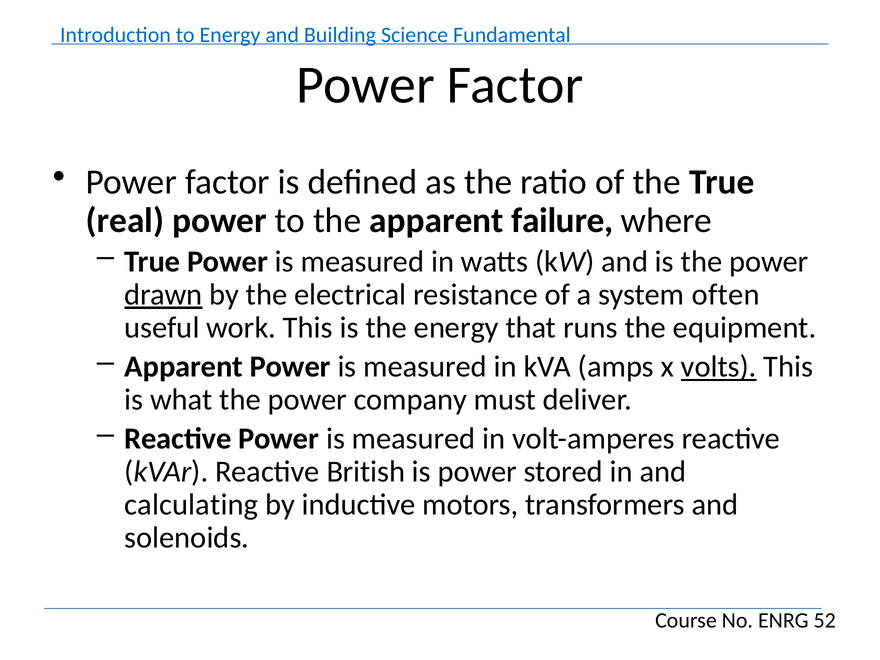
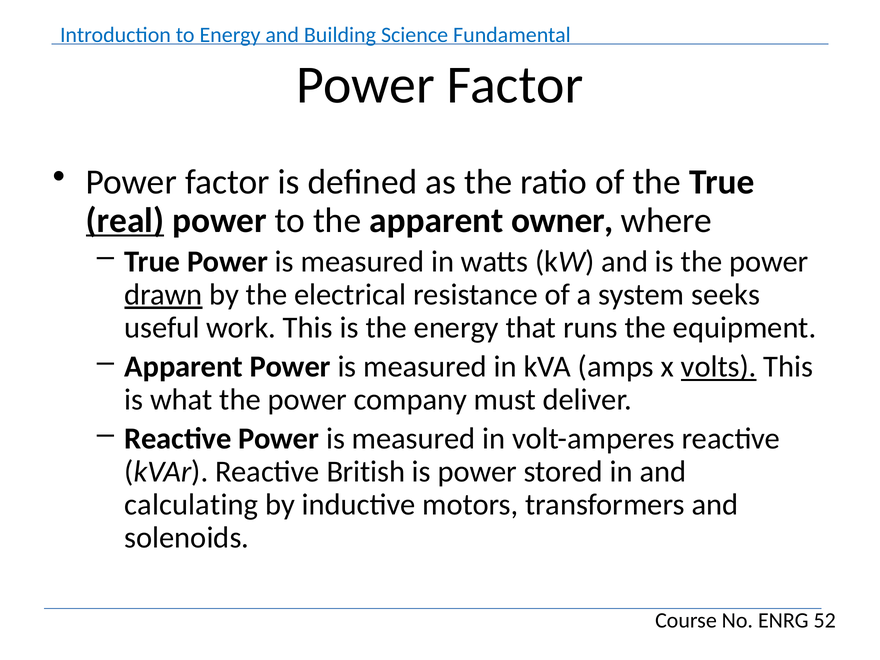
real underline: none -> present (125, 220)
failure: failure -> owner (562, 220)
often: often -> seeks (726, 295)
